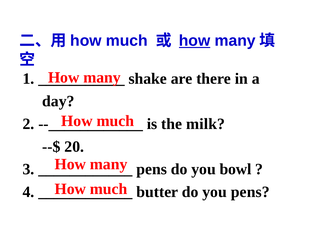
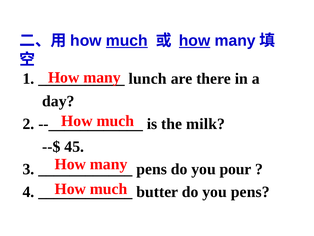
much underline: none -> present (127, 41)
shake: shake -> lunch (148, 78)
20: 20 -> 45 (74, 146)
bowl: bowl -> pour (235, 169)
